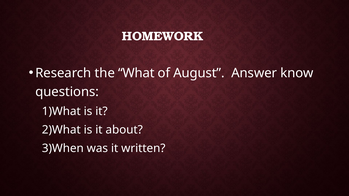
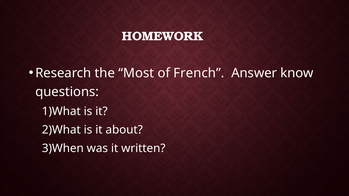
What: What -> Most (136, 73)
August: August -> French (199, 73)
